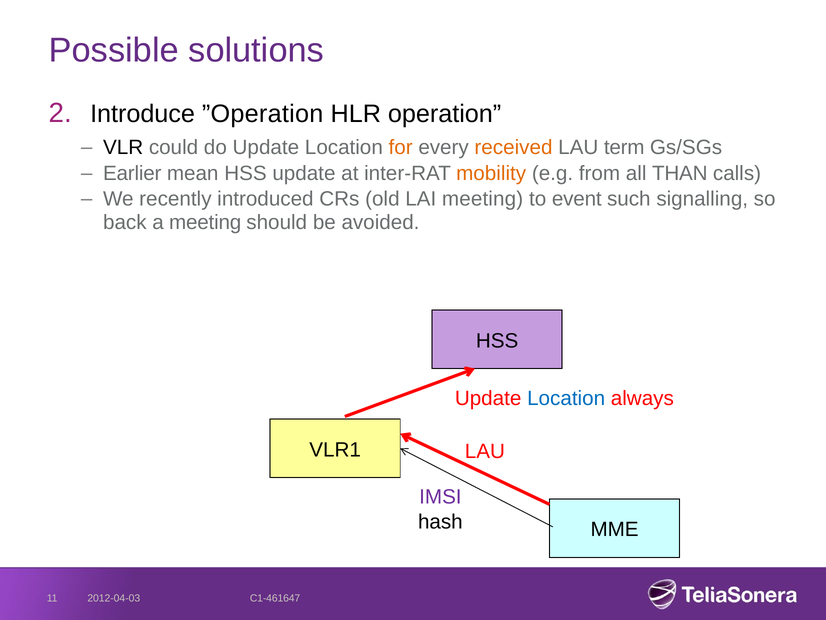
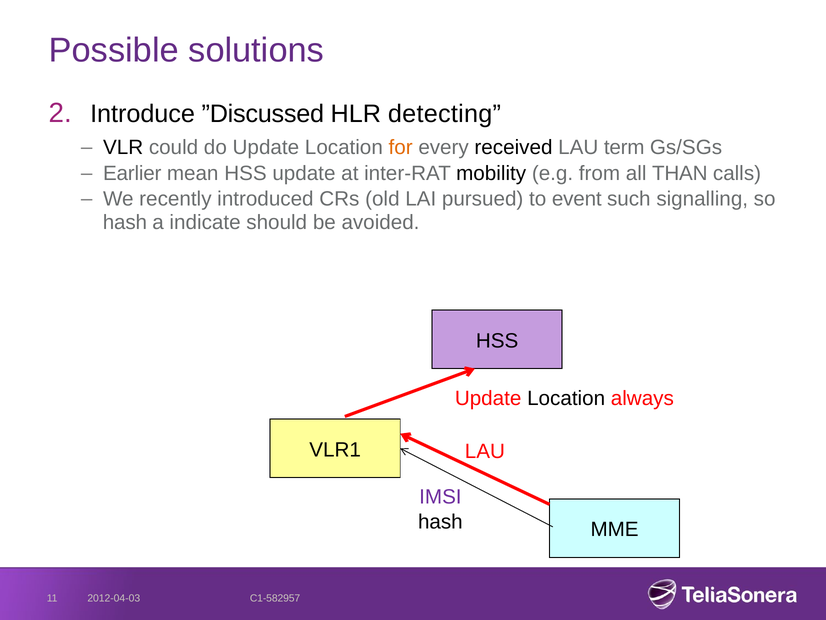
”Operation: ”Operation -> ”Discussed (263, 114)
operation: operation -> detecting (444, 114)
received colour: orange -> black (513, 148)
mobility colour: orange -> black (491, 173)
LAI meeting: meeting -> pursued (483, 199)
back: back -> hash (125, 222)
a meeting: meeting -> indicate (205, 222)
Location colour: blue -> black (566, 398)
C1-461647: C1-461647 -> C1-582957 (275, 598)
